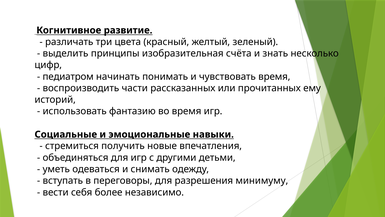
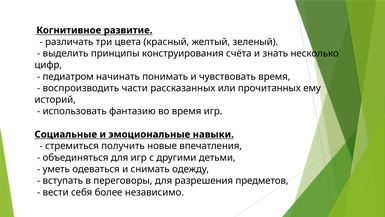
изобразительная: изобразительная -> конструирования (183, 53)
минимуму: минимуму -> предметов (262, 180)
